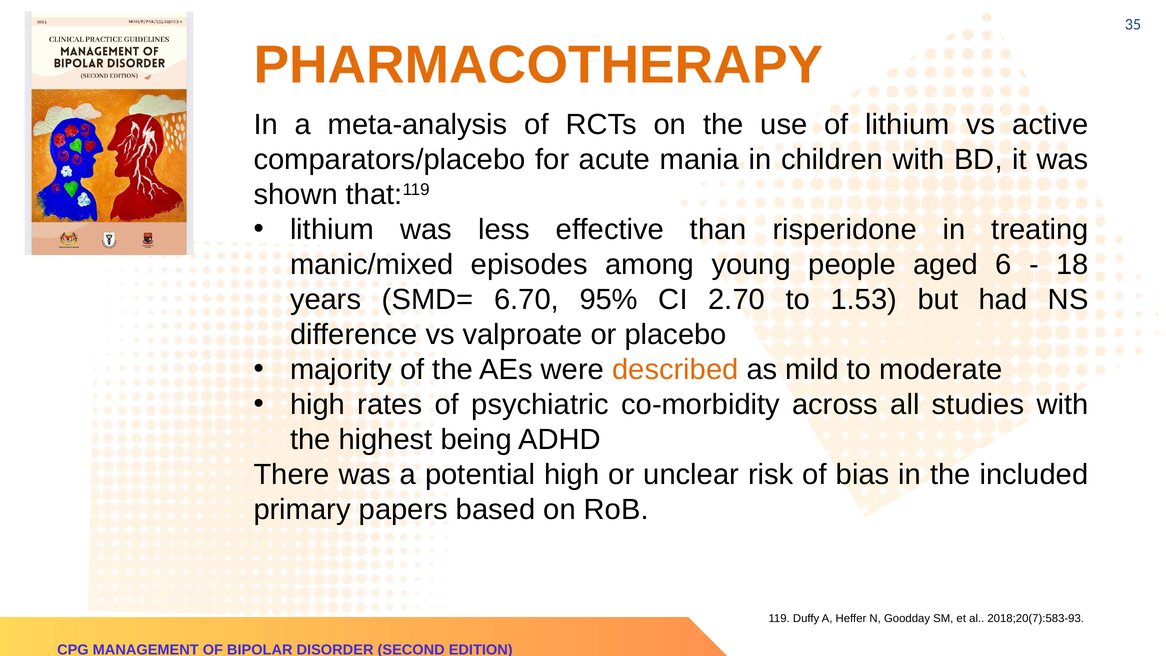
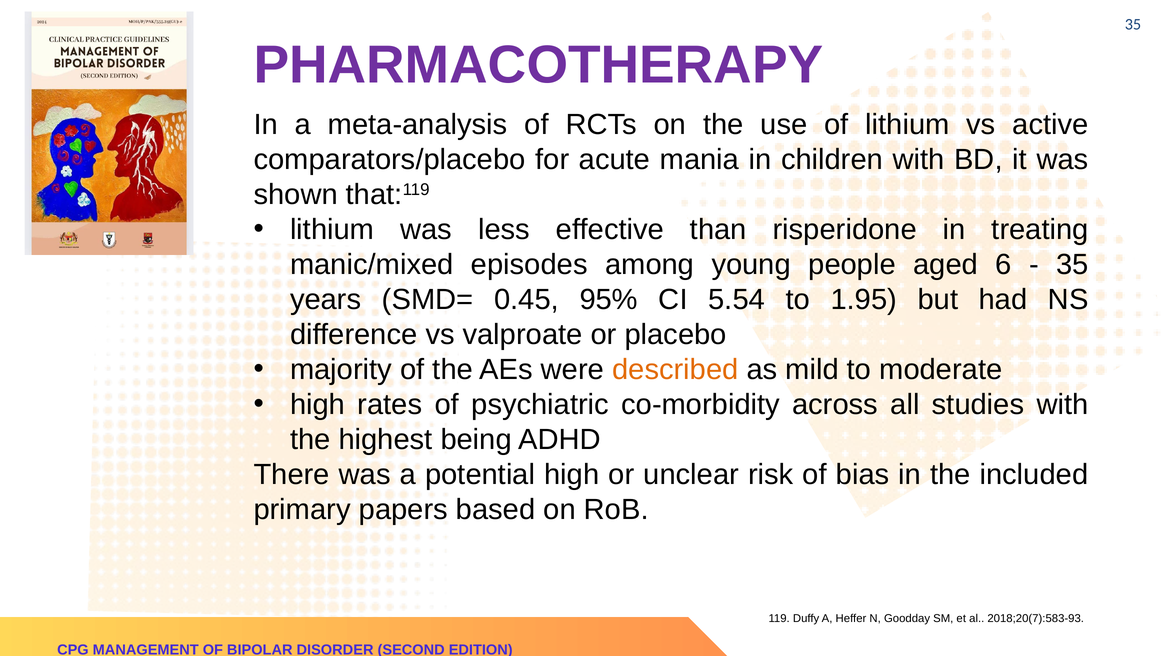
PHARMACOTHERAPY colour: orange -> purple (538, 65)
18: 18 -> 35 (1072, 264)
6.70: 6.70 -> 0.45 (526, 299)
2.70: 2.70 -> 5.54 (737, 299)
1.53: 1.53 -> 1.95 (864, 299)
